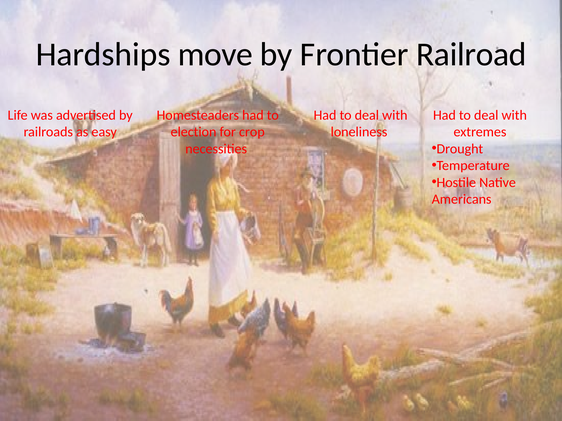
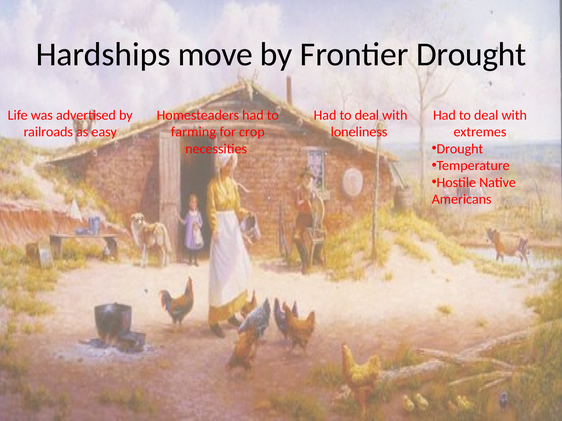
Frontier Railroad: Railroad -> Drought (471, 54)
election: election -> farming (193, 132)
